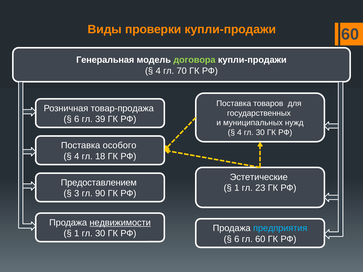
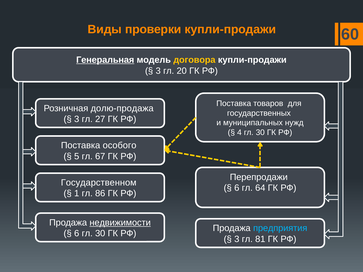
Генеральная underline: none -> present (105, 60)
договора colour: light green -> yellow (194, 60)
4: 4 -> 3 (158, 71)
70: 70 -> 20 (182, 71)
товар-продажа: товар-продажа -> долю-продажа (122, 108)
6: 6 -> 3 (77, 119)
39: 39 -> 27 (100, 119)
4: 4 -> 5 (77, 156)
18: 18 -> 67 (100, 156)
Эстетические: Эстетические -> Перепродажи (259, 177)
Предоставлением: Предоставлением -> Государственном (99, 183)
1: 1 -> 6 (237, 188)
23: 23 -> 64 (260, 188)
3: 3 -> 1 (77, 194)
90: 90 -> 86 (100, 194)
1: 1 -> 6 (77, 234)
6: 6 -> 3 (237, 239)
гл 60: 60 -> 81 (260, 239)
